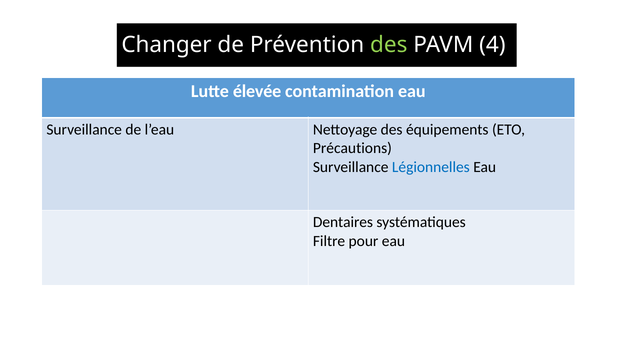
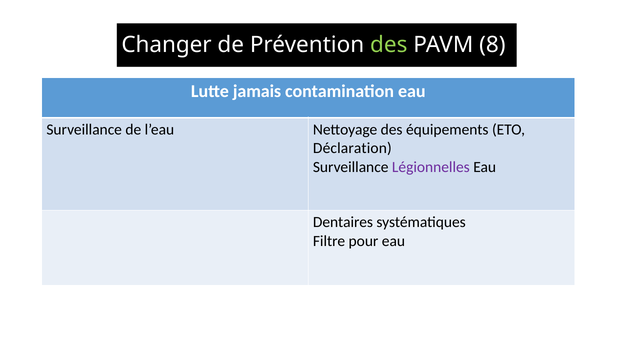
4: 4 -> 8 (492, 45)
élevée: élevée -> jamais (257, 91)
Précautions: Précautions -> Déclaration (352, 148)
Légionnelles colour: blue -> purple (431, 167)
